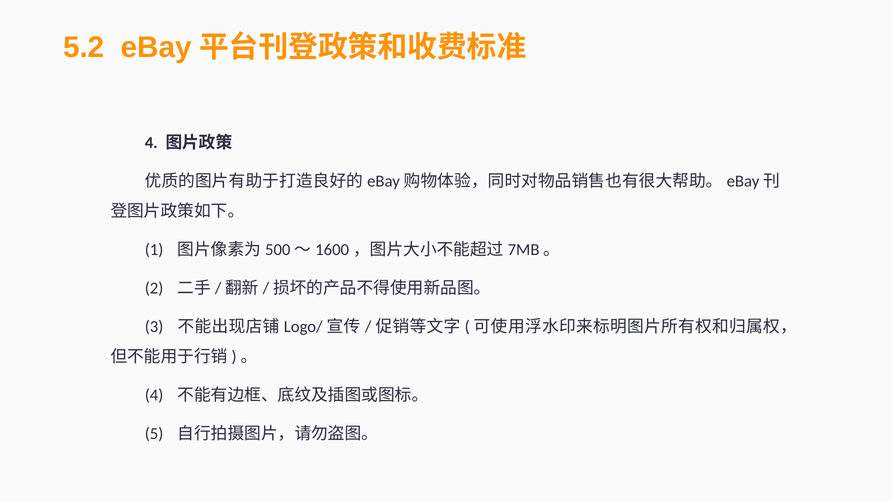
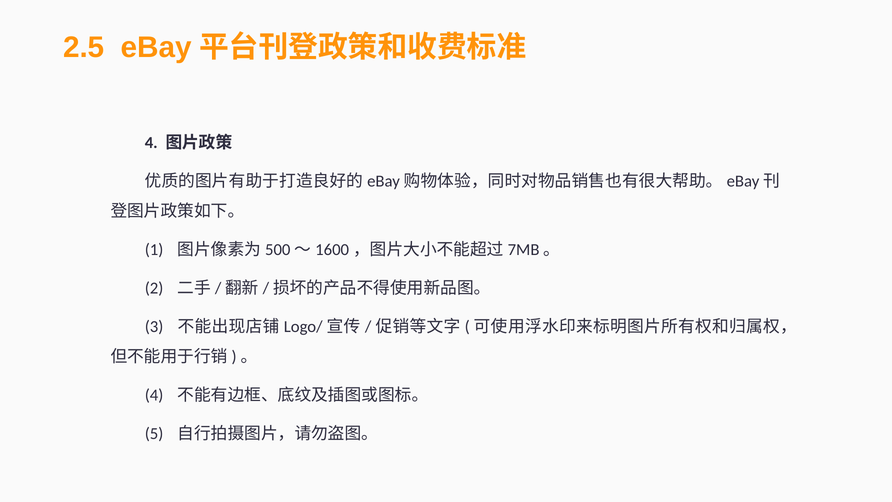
5.2: 5.2 -> 2.5 (84, 48)
